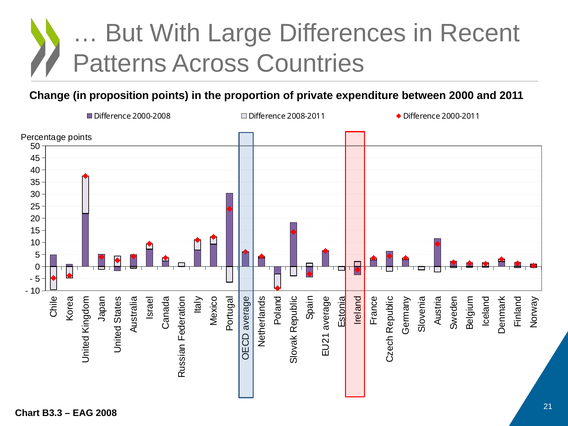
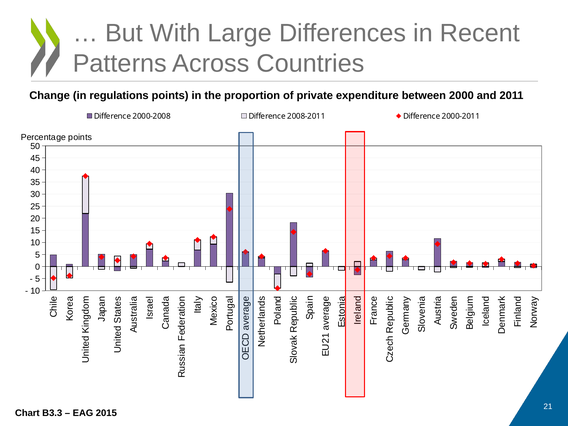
proposition: proposition -> regulations (119, 95)
2008: 2008 -> 2015 (106, 413)
